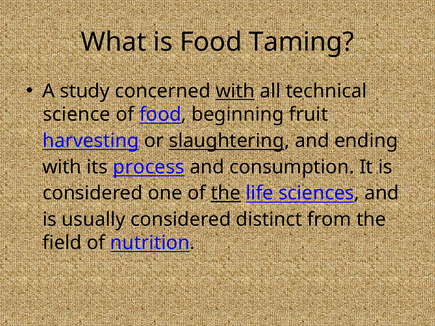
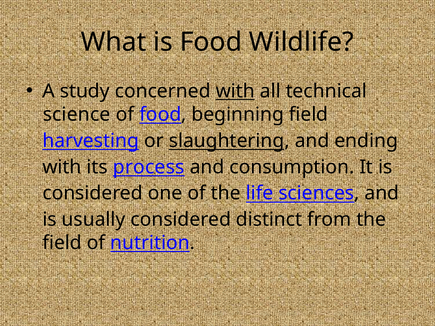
Taming: Taming -> Wildlife (301, 42)
beginning fruit: fruit -> field (309, 114)
the underline: present -> none (226, 193)
